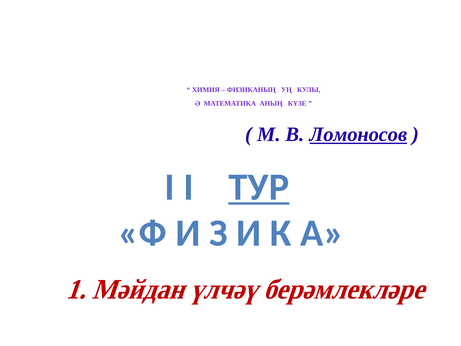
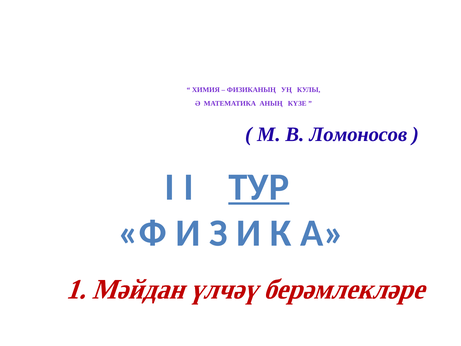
Ломоносов underline: present -> none (358, 134)
